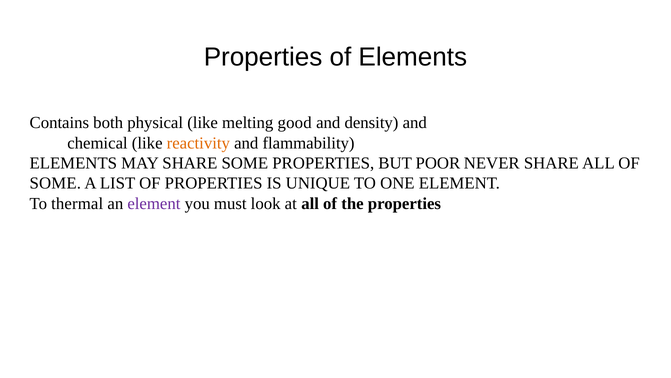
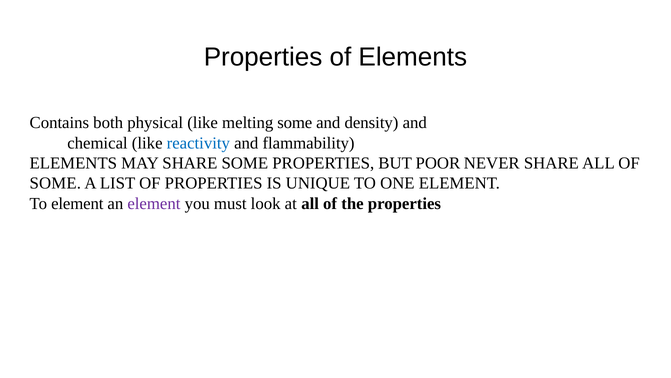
melting good: good -> some (295, 123)
reactivity colour: orange -> blue (198, 143)
To thermal: thermal -> element (77, 203)
